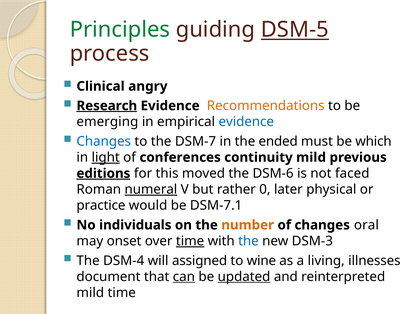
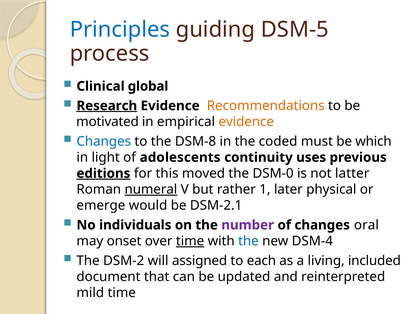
Principles colour: green -> blue (120, 30)
DSM-5 underline: present -> none (295, 30)
angry: angry -> global (148, 86)
emerging: emerging -> motivated (108, 122)
evidence colour: blue -> orange (246, 122)
DSM-7: DSM-7 -> DSM-8 (196, 141)
ended: ended -> coded (278, 141)
light underline: present -> none (106, 157)
conferences: conferences -> adolescents (180, 157)
continuity mild: mild -> uses (311, 157)
DSM-6: DSM-6 -> DSM-0 (273, 173)
faced: faced -> latter (352, 173)
0: 0 -> 1 (265, 189)
practice: practice -> emerge (101, 205)
DSM-7.1: DSM-7.1 -> DSM-2.1 (216, 205)
number colour: orange -> purple (248, 225)
DSM-3: DSM-3 -> DSM-4 (312, 241)
DSM-4: DSM-4 -> DSM-2 (124, 260)
wine: wine -> each (261, 260)
illnesses: illnesses -> included (374, 260)
can underline: present -> none (184, 276)
updated underline: present -> none (244, 276)
